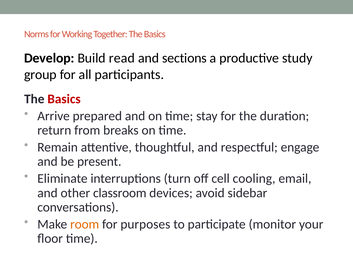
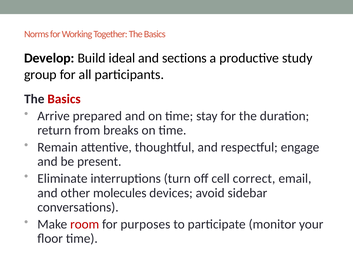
read: read -> ideal (122, 58)
cooling: cooling -> correct (254, 178)
classroom: classroom -> molecules (120, 193)
room colour: orange -> red (85, 224)
